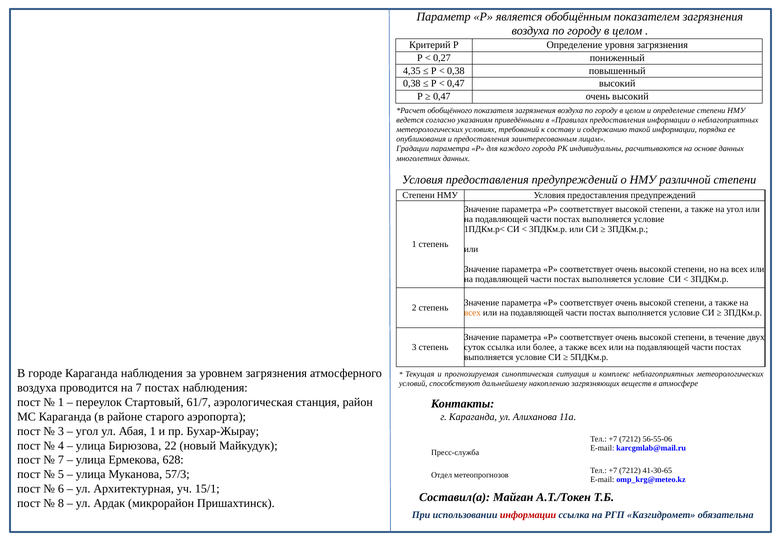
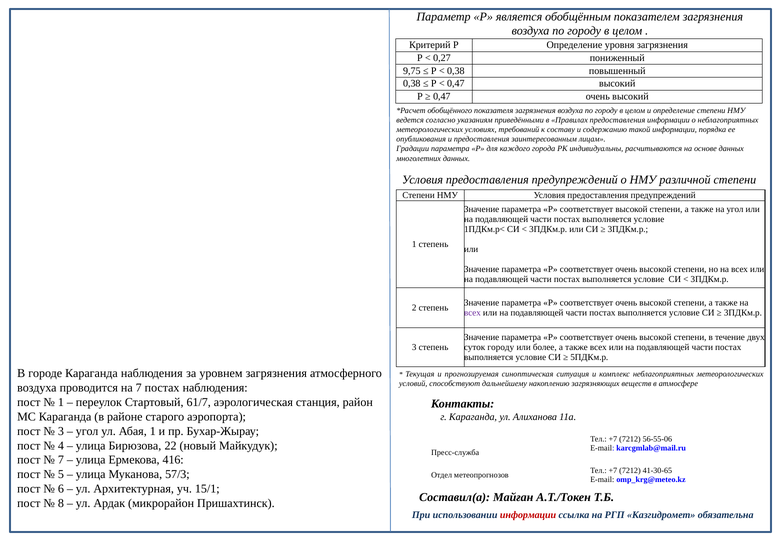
4,35: 4,35 -> 9,75 (412, 71)
всех colour: orange -> purple (472, 312)
суток ссылка: ссылка -> городу (501, 347)
628: 628 -> 416 (173, 460)
